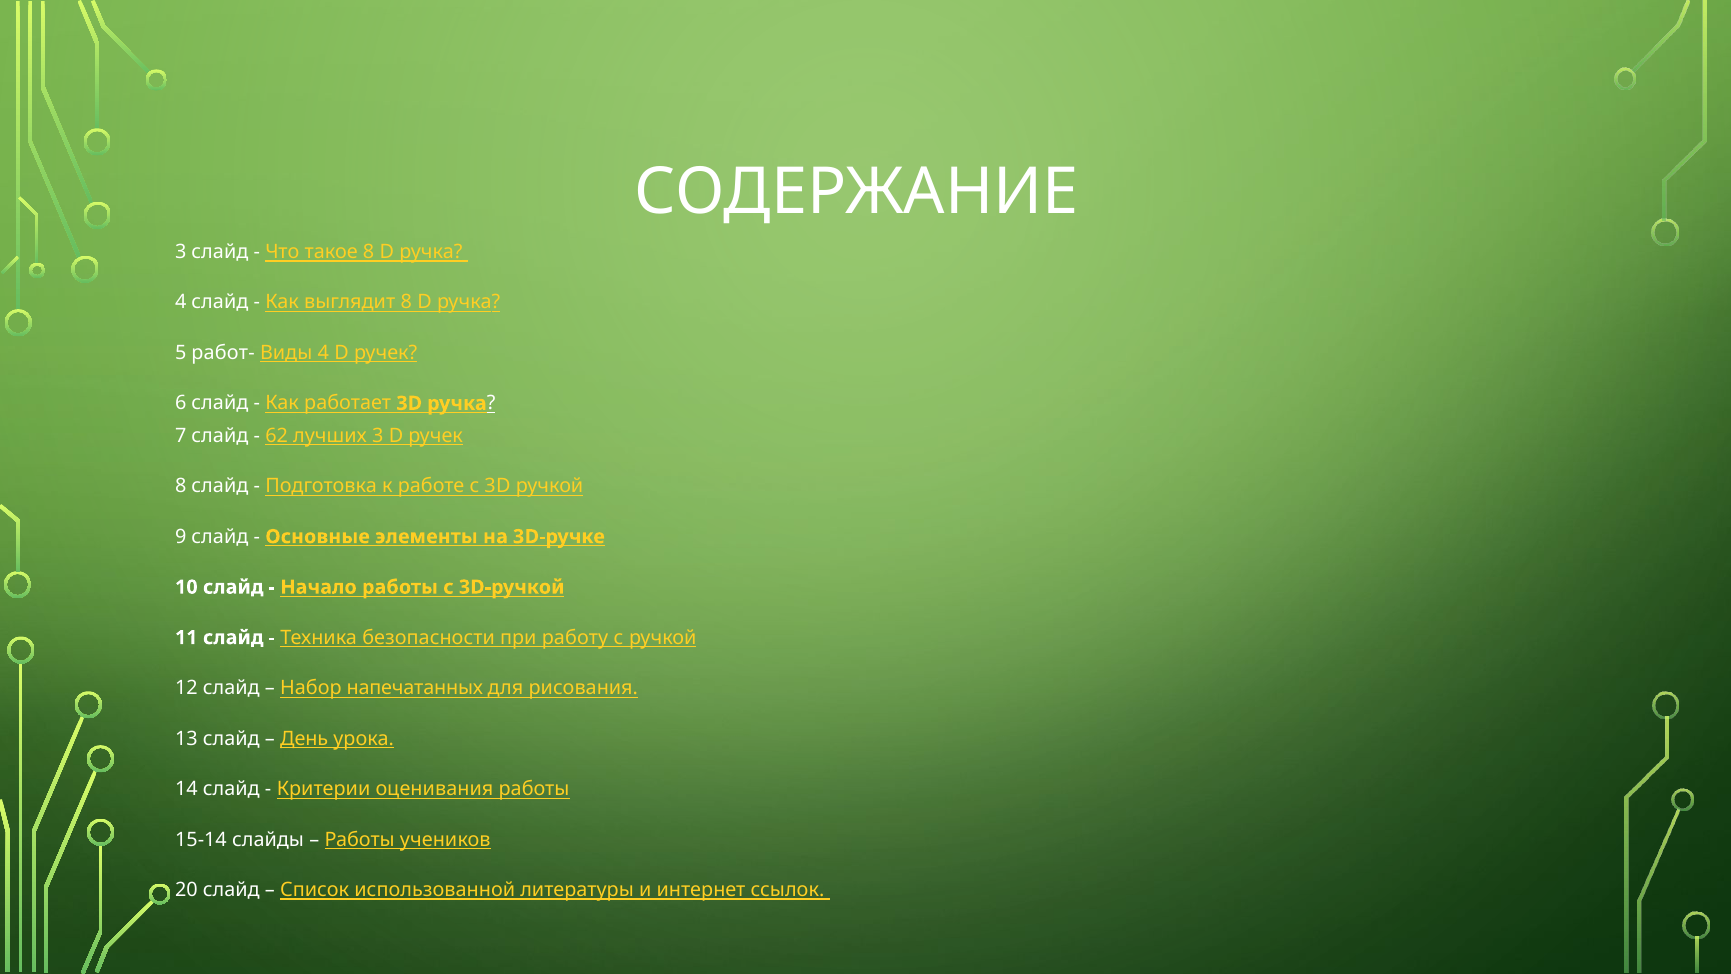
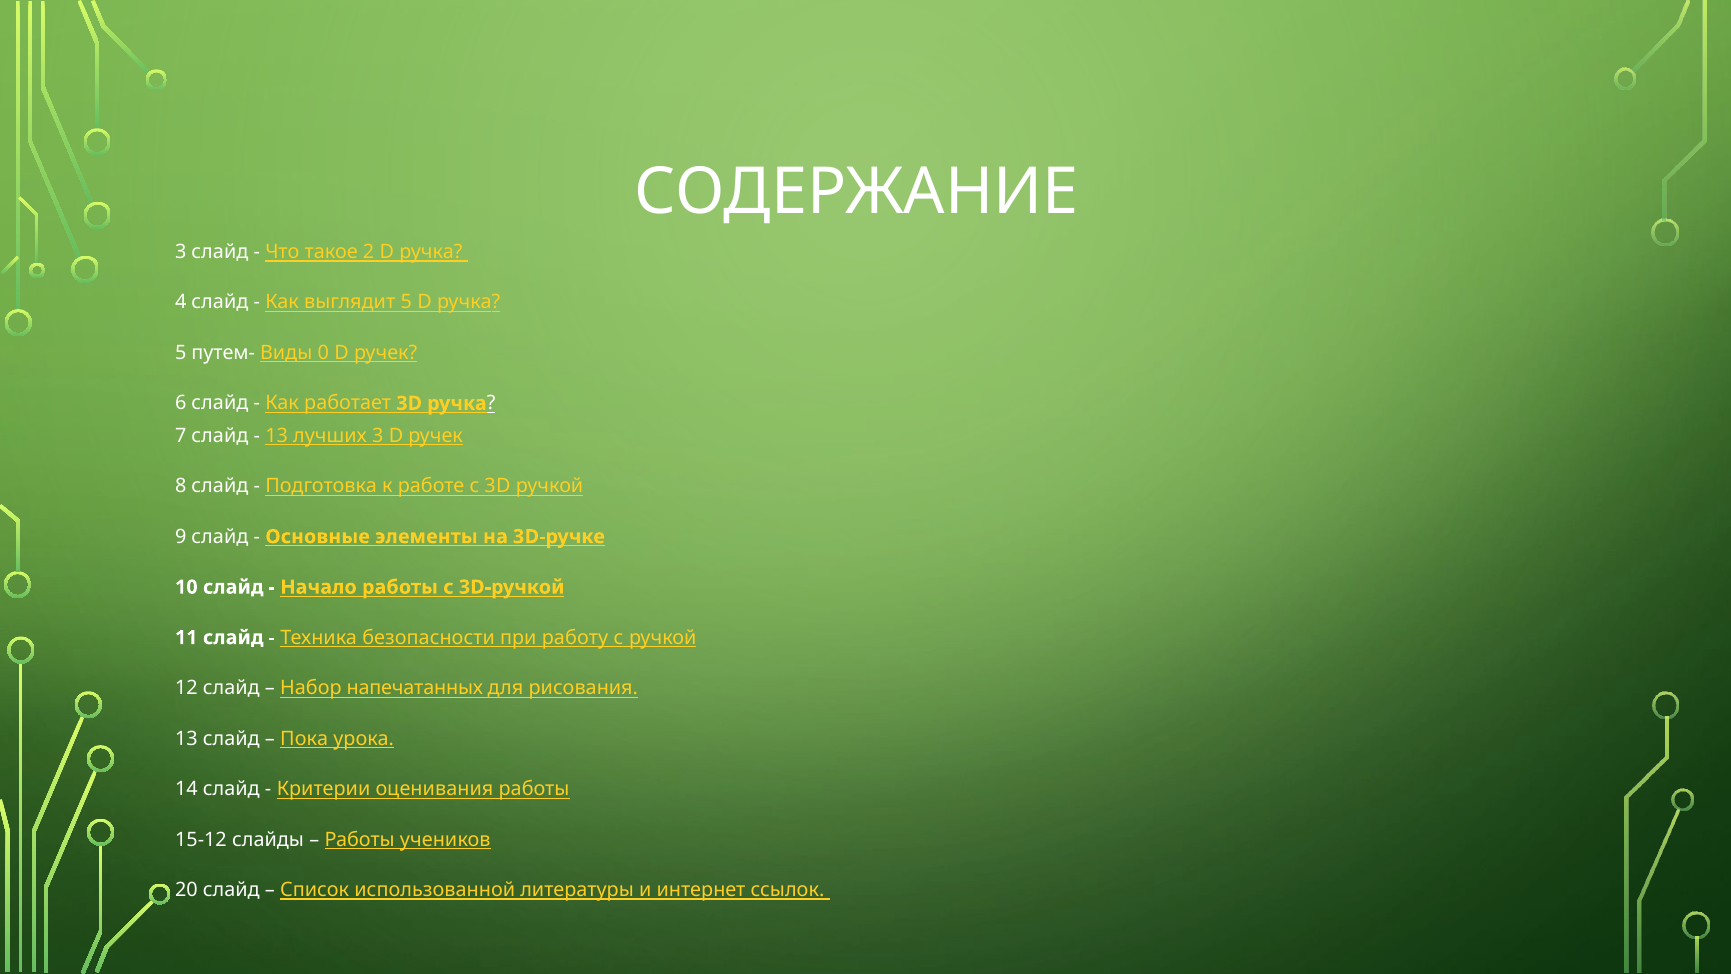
такое 8: 8 -> 2 (369, 252)
выглядит 8: 8 -> 5 (406, 302)
работ-: работ- -> путем- (223, 353)
Виды 4: 4 -> 0 (323, 353)
62: 62 -> 13 (277, 436)
День: День -> Пока (304, 738)
15-14: 15-14 -> 15-12 (201, 839)
